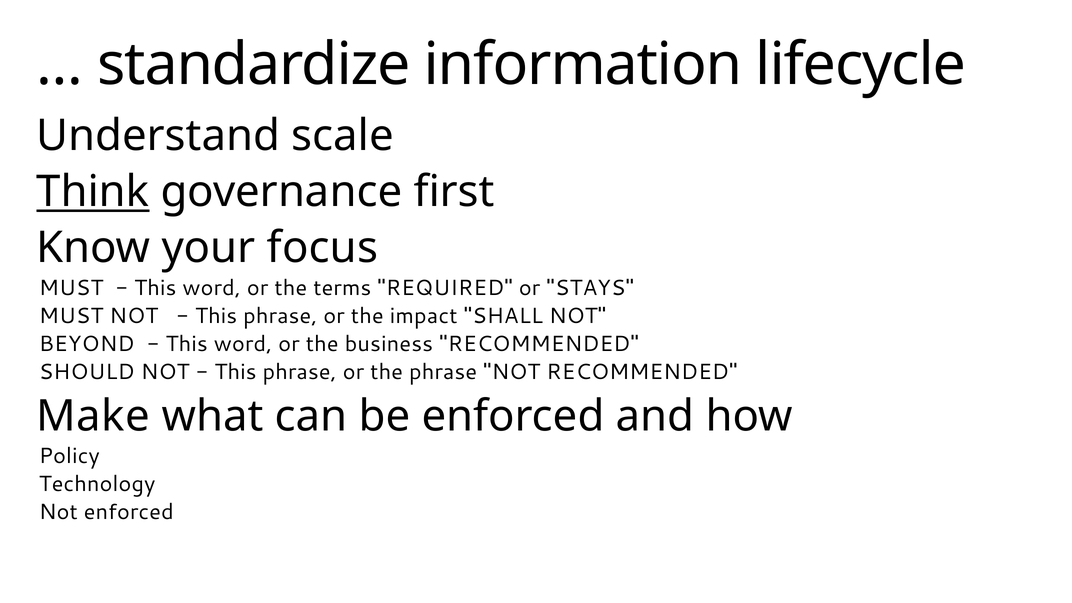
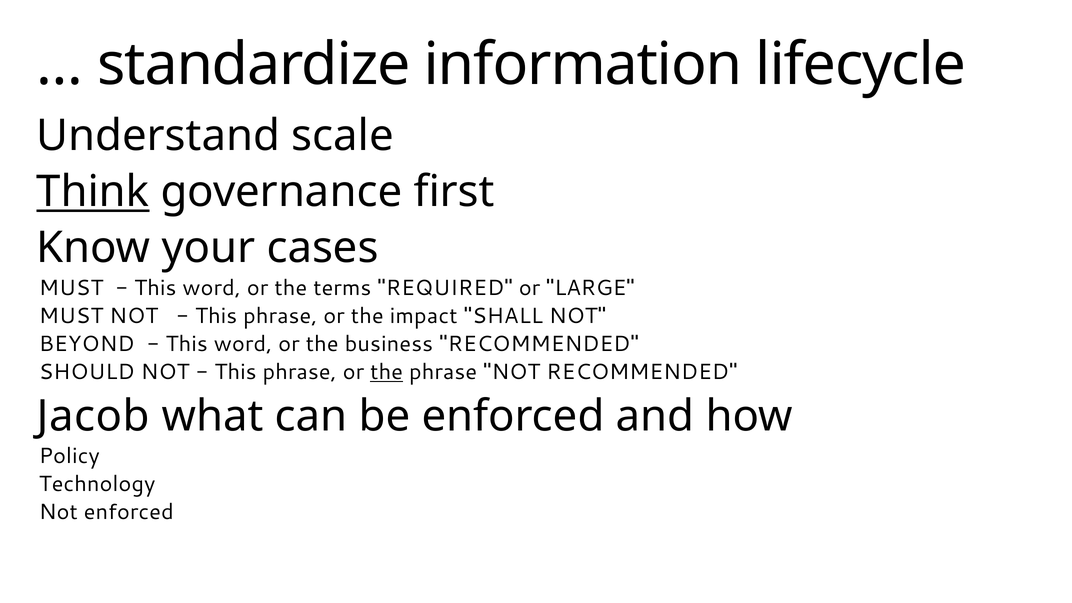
focus: focus -> cases (323, 248)
STAYS: STAYS -> LARGE (590, 288)
the underline: none -> present (387, 372)
Make: Make -> Jacob (93, 416)
